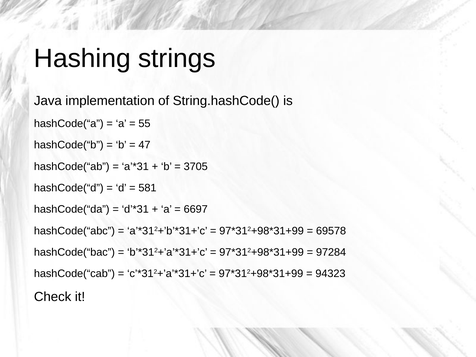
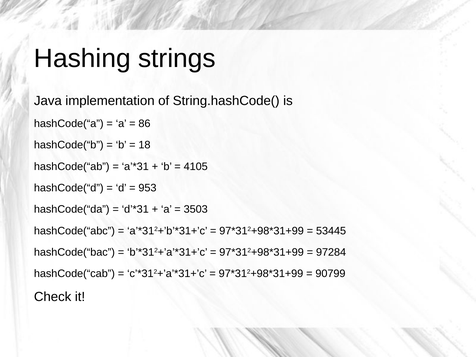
55: 55 -> 86 (144, 124)
47: 47 -> 18 (144, 145)
3705: 3705 -> 4105 (196, 166)
581: 581 -> 953 (147, 188)
6697: 6697 -> 3503 (196, 209)
69578: 69578 -> 53445 (331, 231)
94323: 94323 -> 90799 (330, 274)
